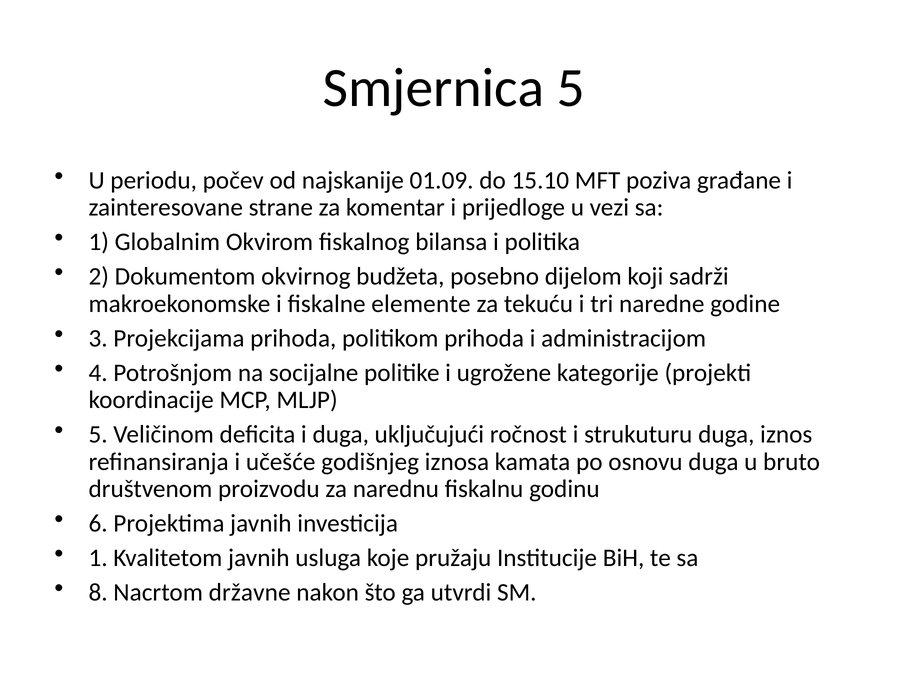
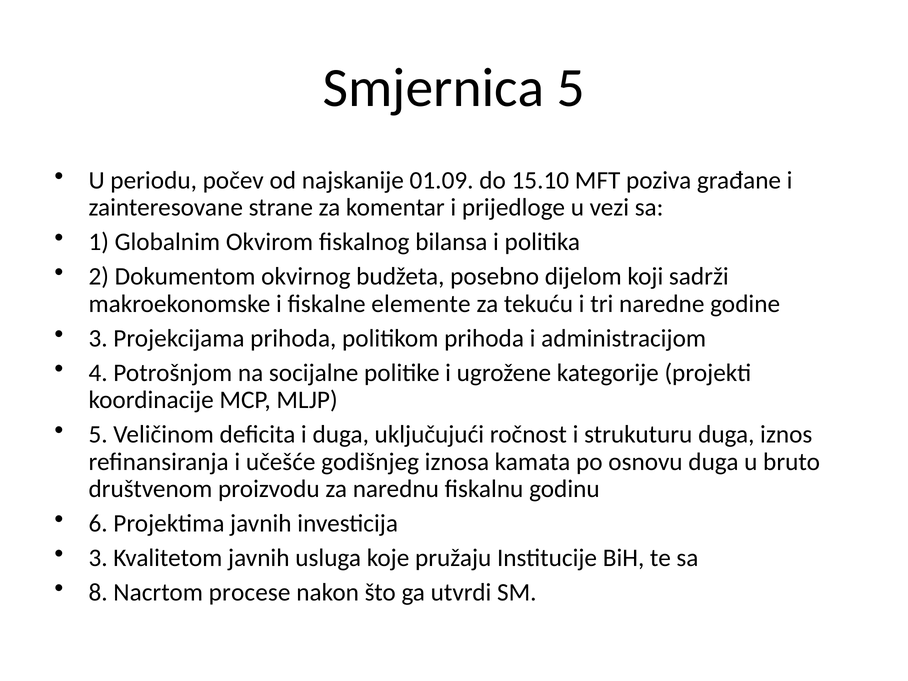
1: 1 -> 3 (98, 558)
državne: državne -> procese (250, 593)
